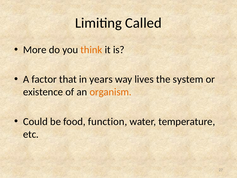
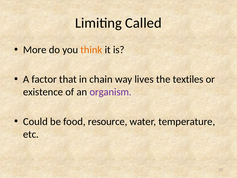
years: years -> chain (101, 79)
system: system -> textiles (188, 79)
organism colour: orange -> purple (111, 92)
function: function -> resource (108, 121)
